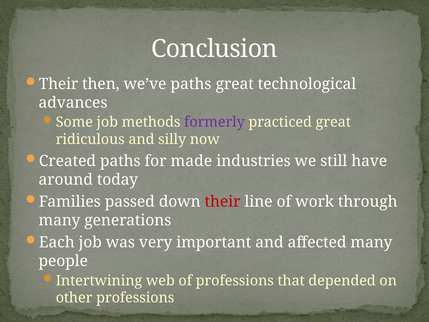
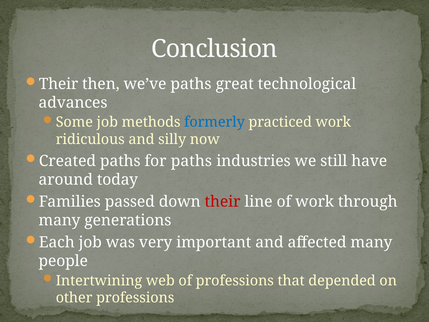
formerly colour: purple -> blue (214, 122)
practiced great: great -> work (333, 122)
for made: made -> paths (191, 161)
